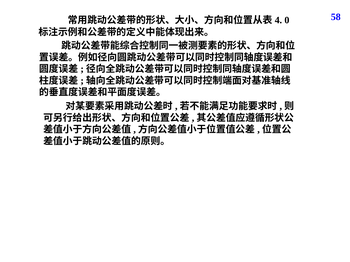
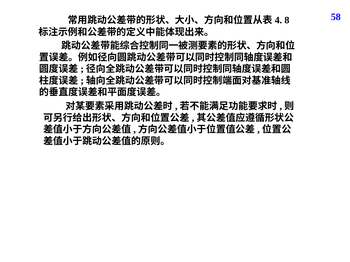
0: 0 -> 8 (287, 20)
